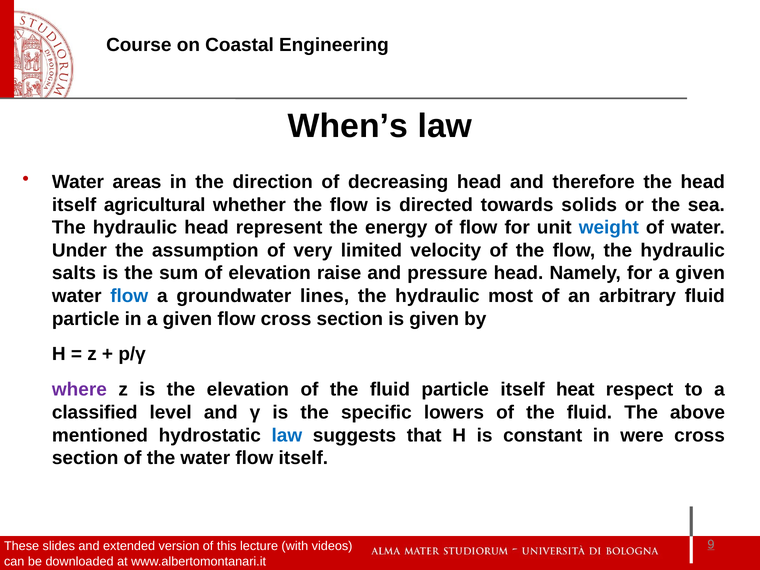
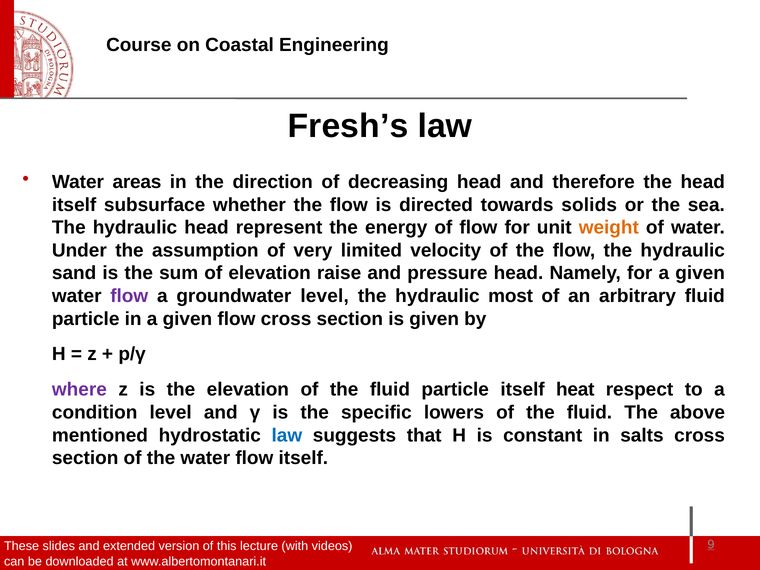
When’s: When’s -> Fresh’s (348, 126)
agricultural: agricultural -> subsurface (155, 205)
weight colour: blue -> orange (609, 228)
salts: salts -> sand (74, 273)
flow colour: blue -> purple (129, 296)
groundwater lines: lines -> level (325, 296)
classified: classified -> condition (95, 412)
were: were -> salts (642, 435)
